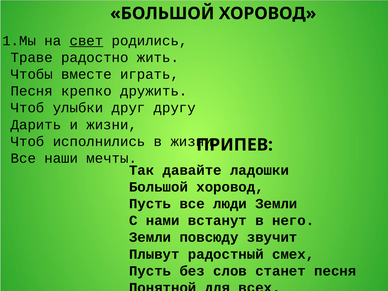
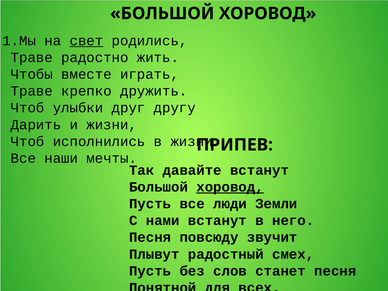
Песня: Песня -> Траве (32, 91)
давайте ладошки: ладошки -> встанут (259, 170)
хоровод underline: none -> present (230, 187)
Земли: Земли -> Песня (150, 237)
